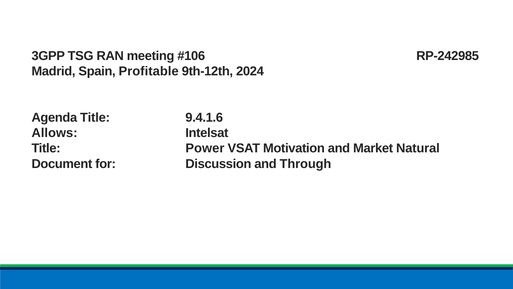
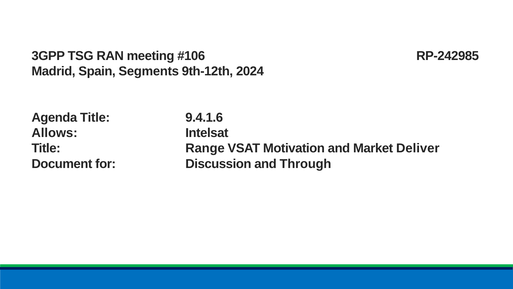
Profitable: Profitable -> Segments (149, 71)
Power: Power -> Range (205, 148)
Natural: Natural -> Deliver (418, 148)
